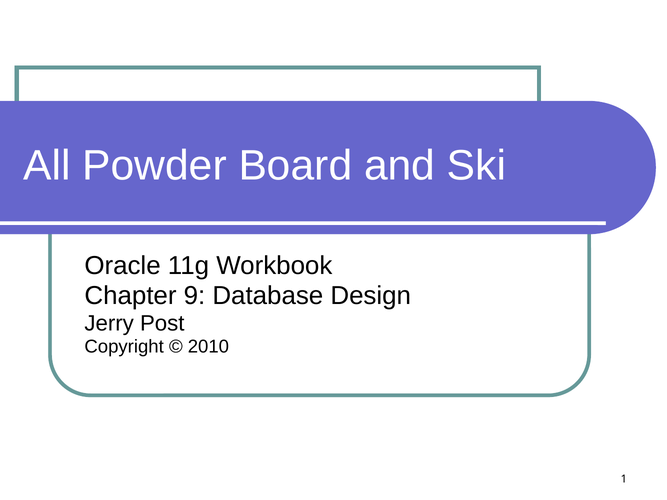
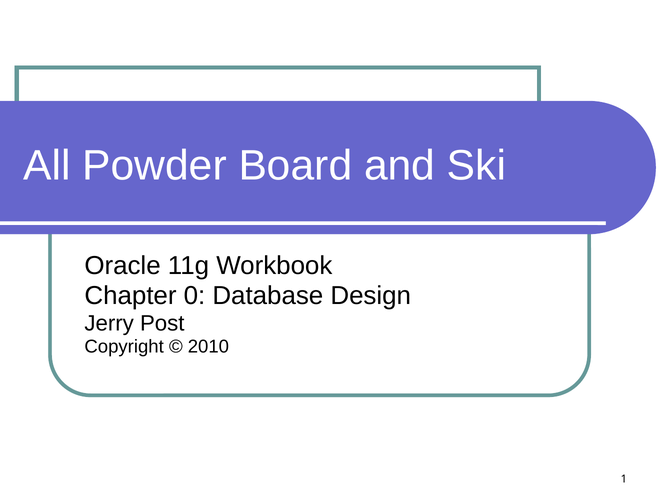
9: 9 -> 0 (194, 296)
